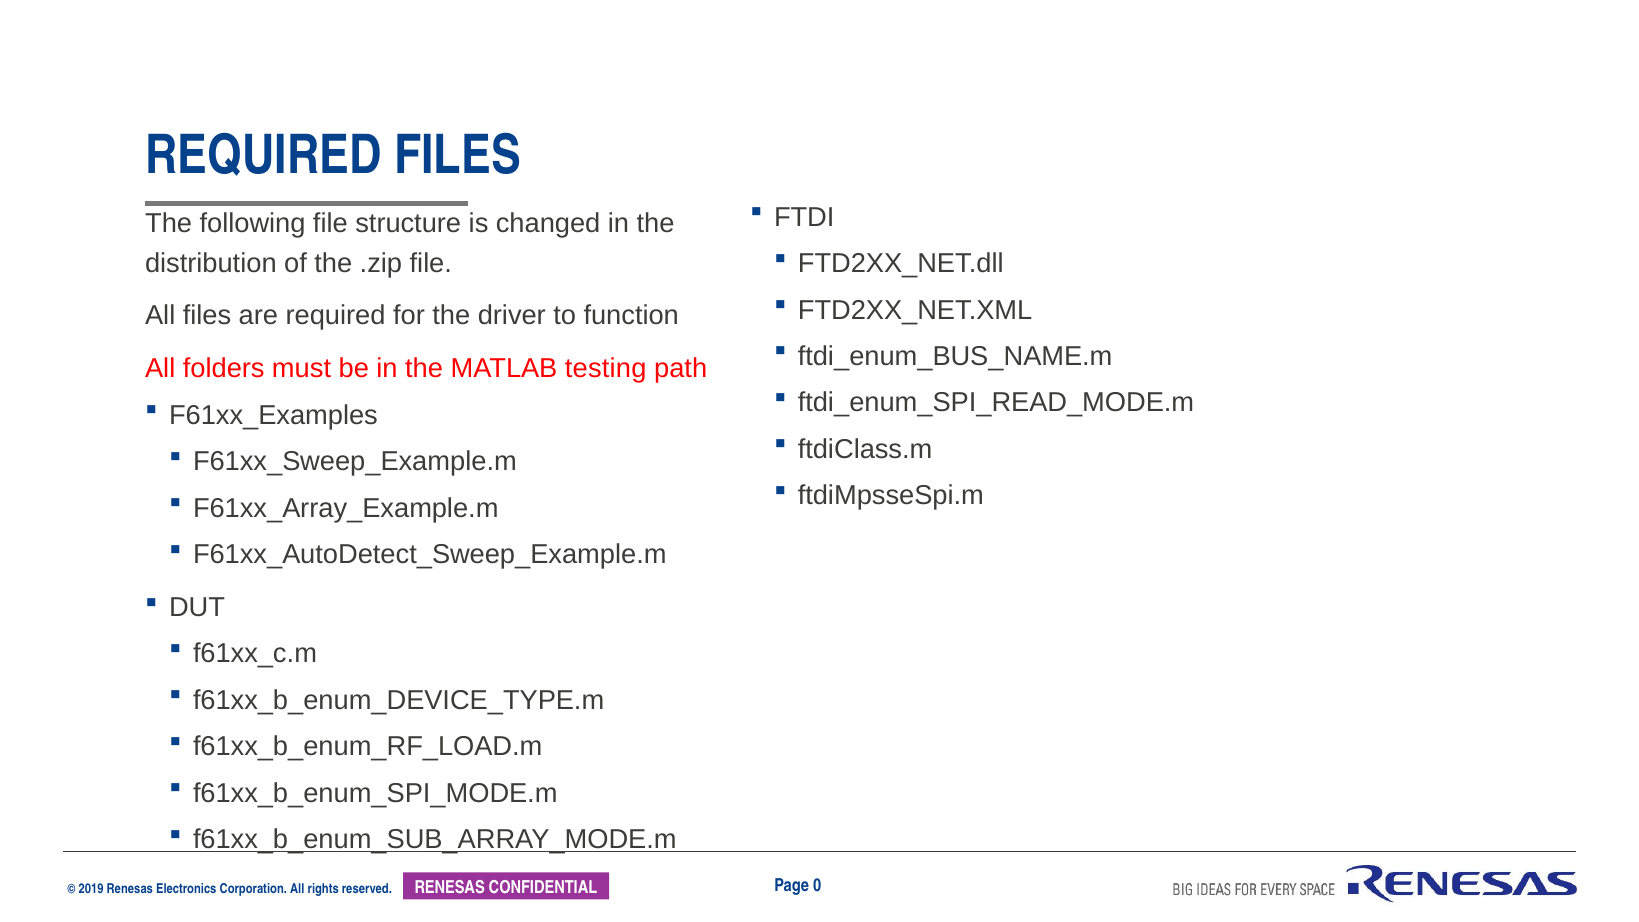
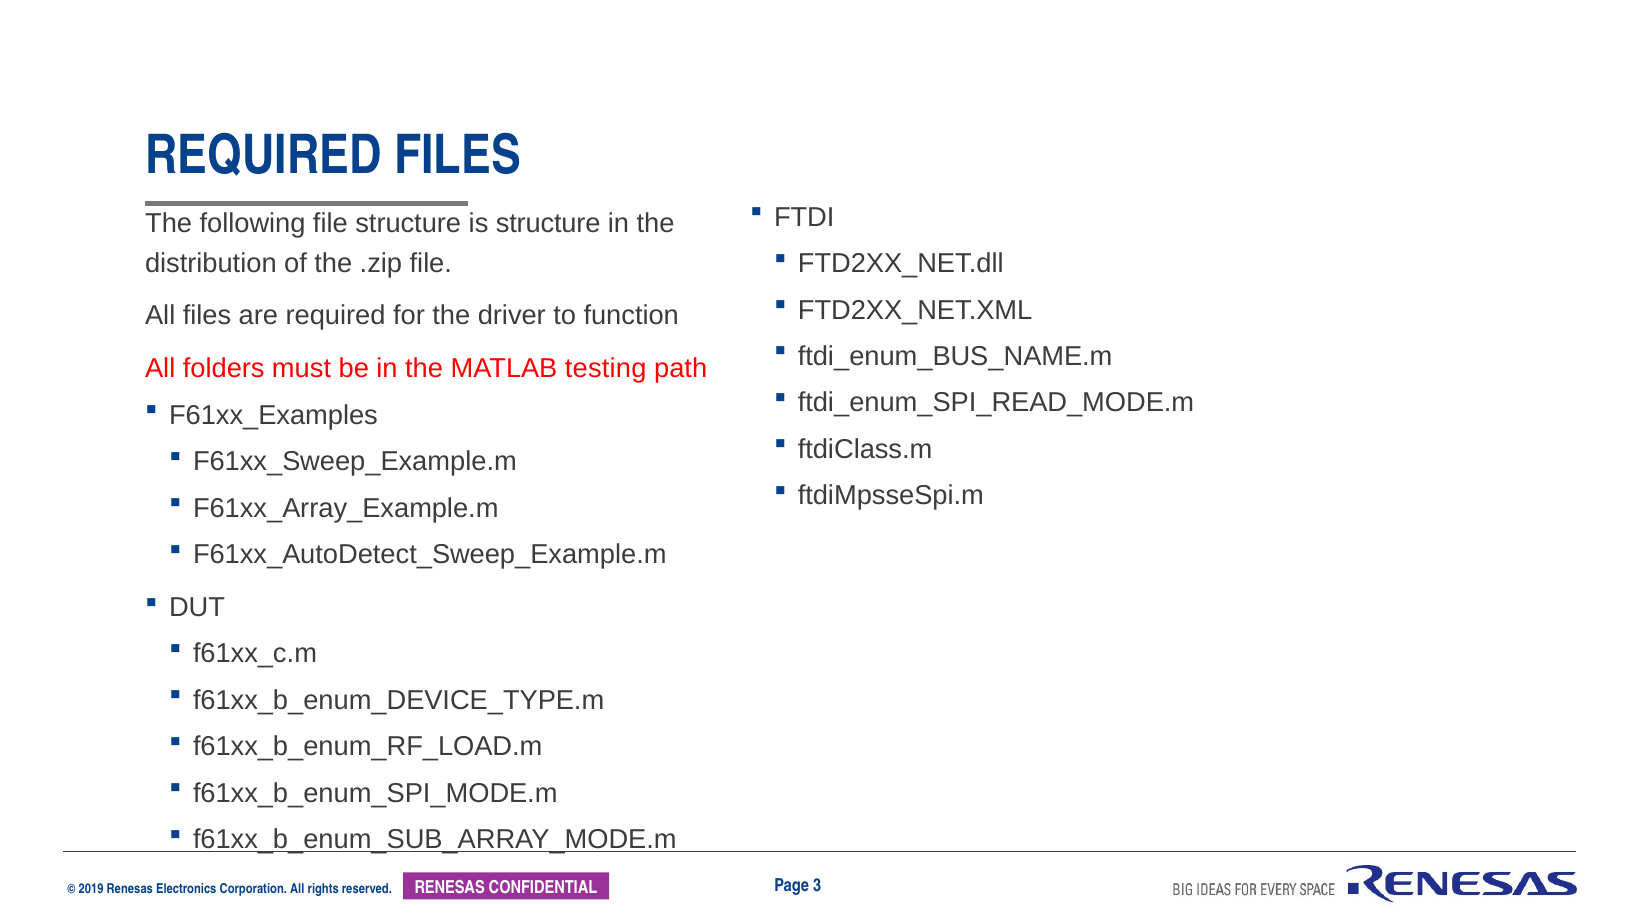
is changed: changed -> structure (548, 224)
0: 0 -> 3 (817, 885)
